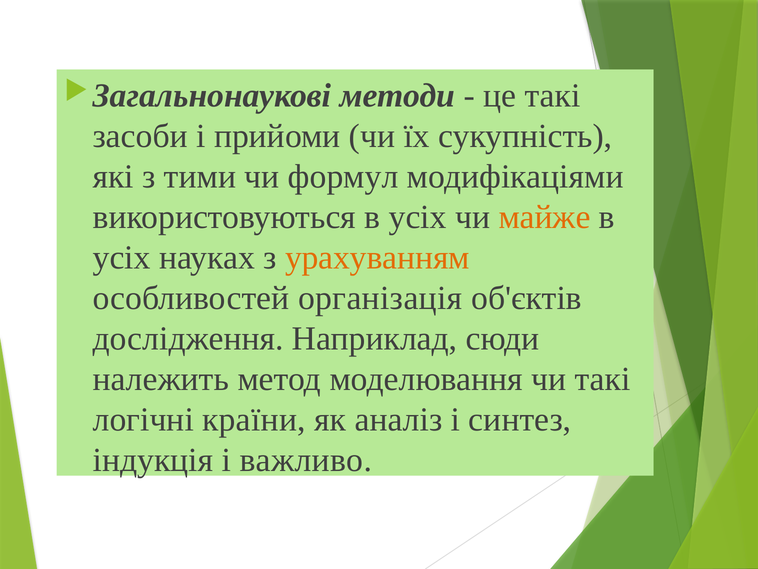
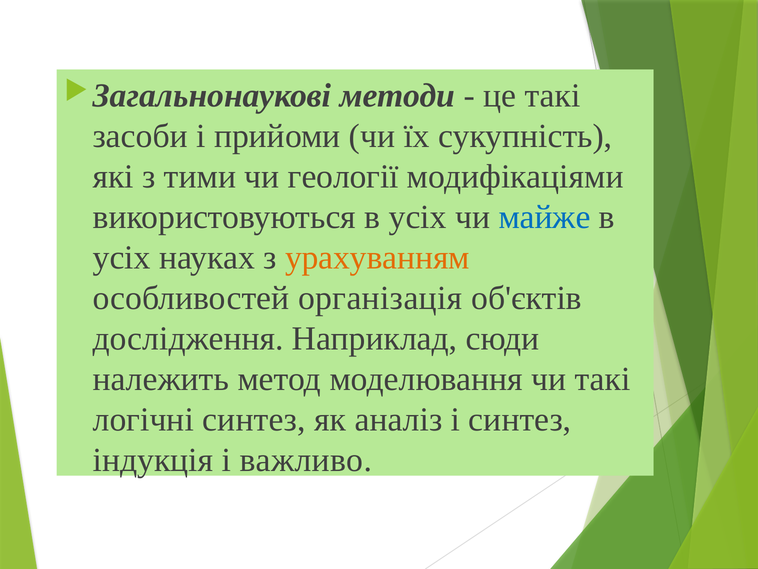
формул: формул -> геології (343, 177)
майже colour: orange -> blue (545, 217)
логічні країни: країни -> синтез (254, 419)
